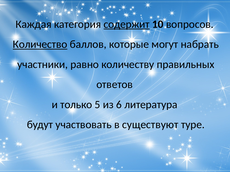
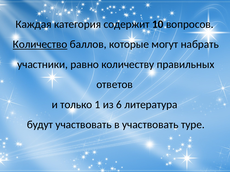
содержит underline: present -> none (127, 24)
5: 5 -> 1 (97, 105)
в существуют: существуют -> участвовать (150, 125)
